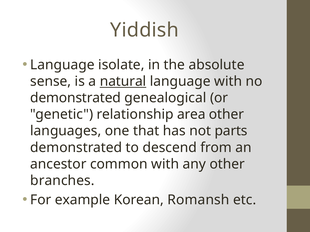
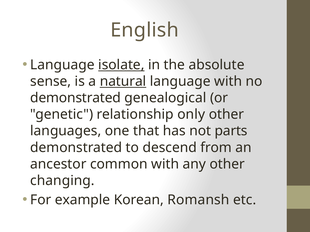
Yiddish: Yiddish -> English (145, 30)
isolate underline: none -> present (121, 65)
area: area -> only (191, 115)
branches: branches -> changing (62, 181)
